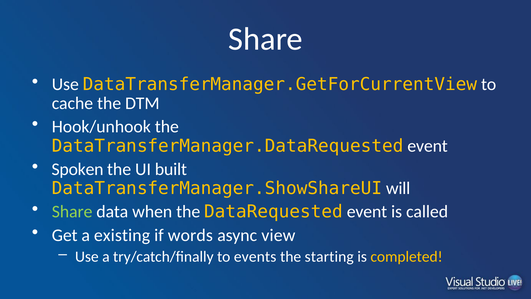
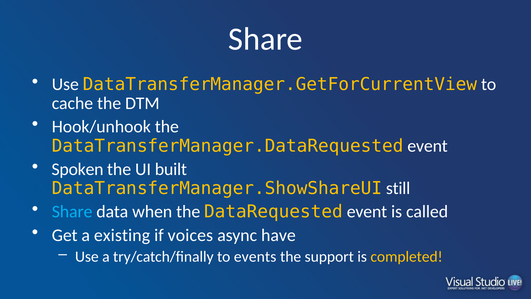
will: will -> still (398, 188)
Share colour: light green -> light blue (72, 212)
words: words -> voices (190, 235)
view: view -> have (278, 235)
starting: starting -> support (329, 256)
